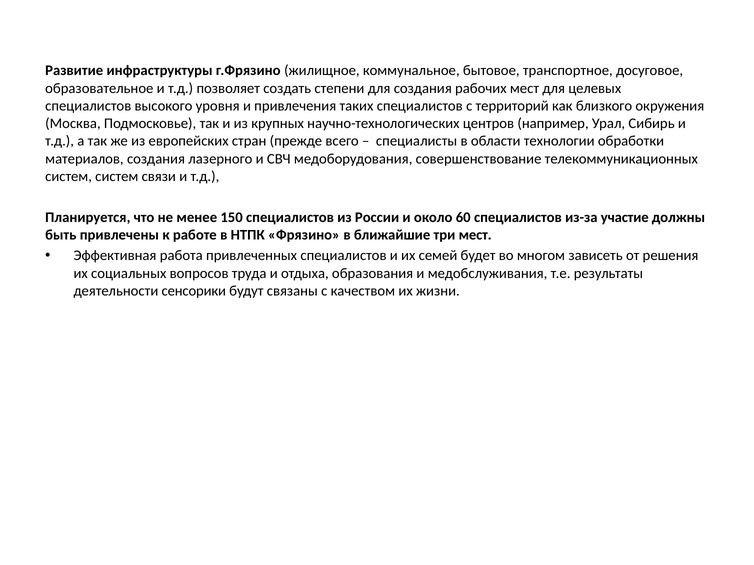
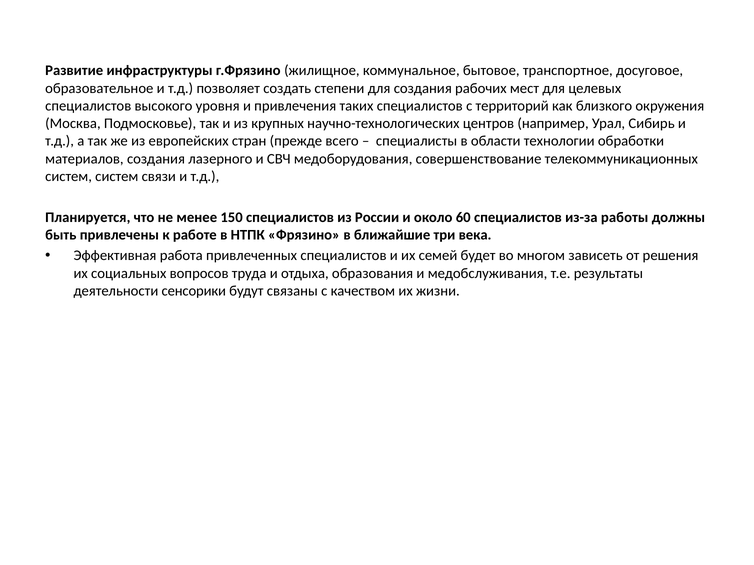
участие: участие -> работы (625, 218)
три мест: мест -> века (475, 235)
